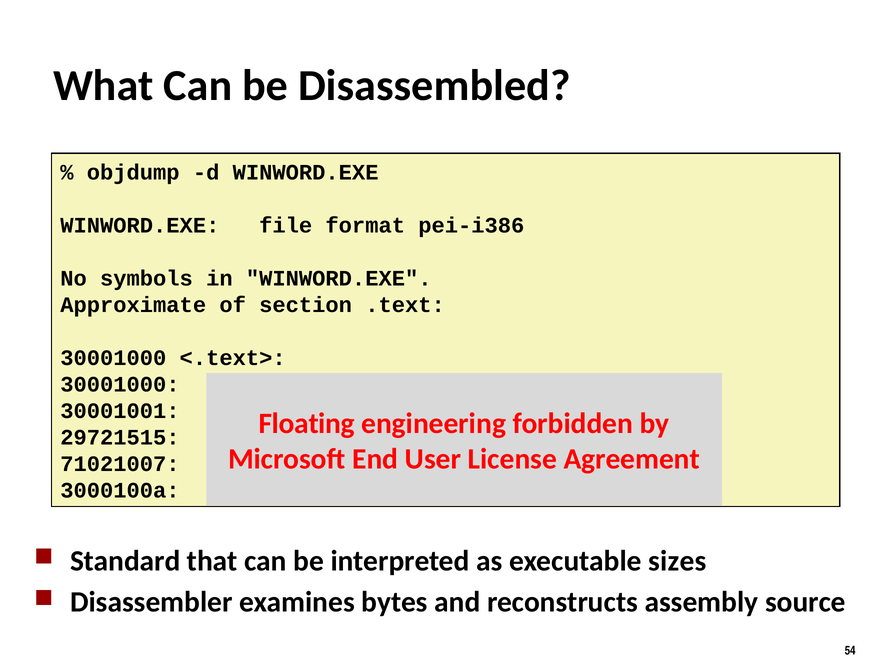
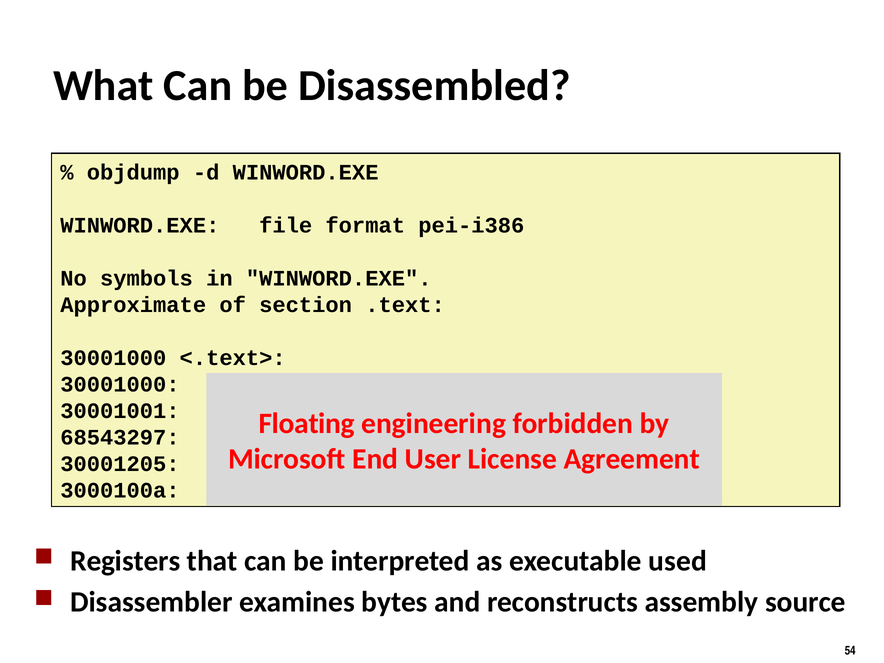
29721515: 29721515 -> 68543297 (120, 438)
71021007: 71021007 -> 30001205 (120, 464)
Standard: Standard -> Registers (125, 561)
sizes: sizes -> used (678, 561)
